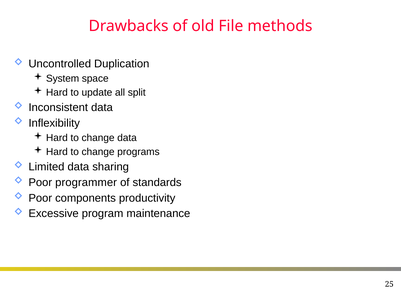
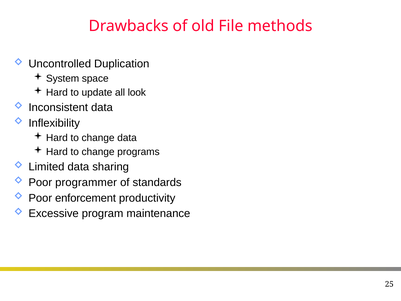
split: split -> look (137, 92)
components: components -> enforcement (86, 198)
